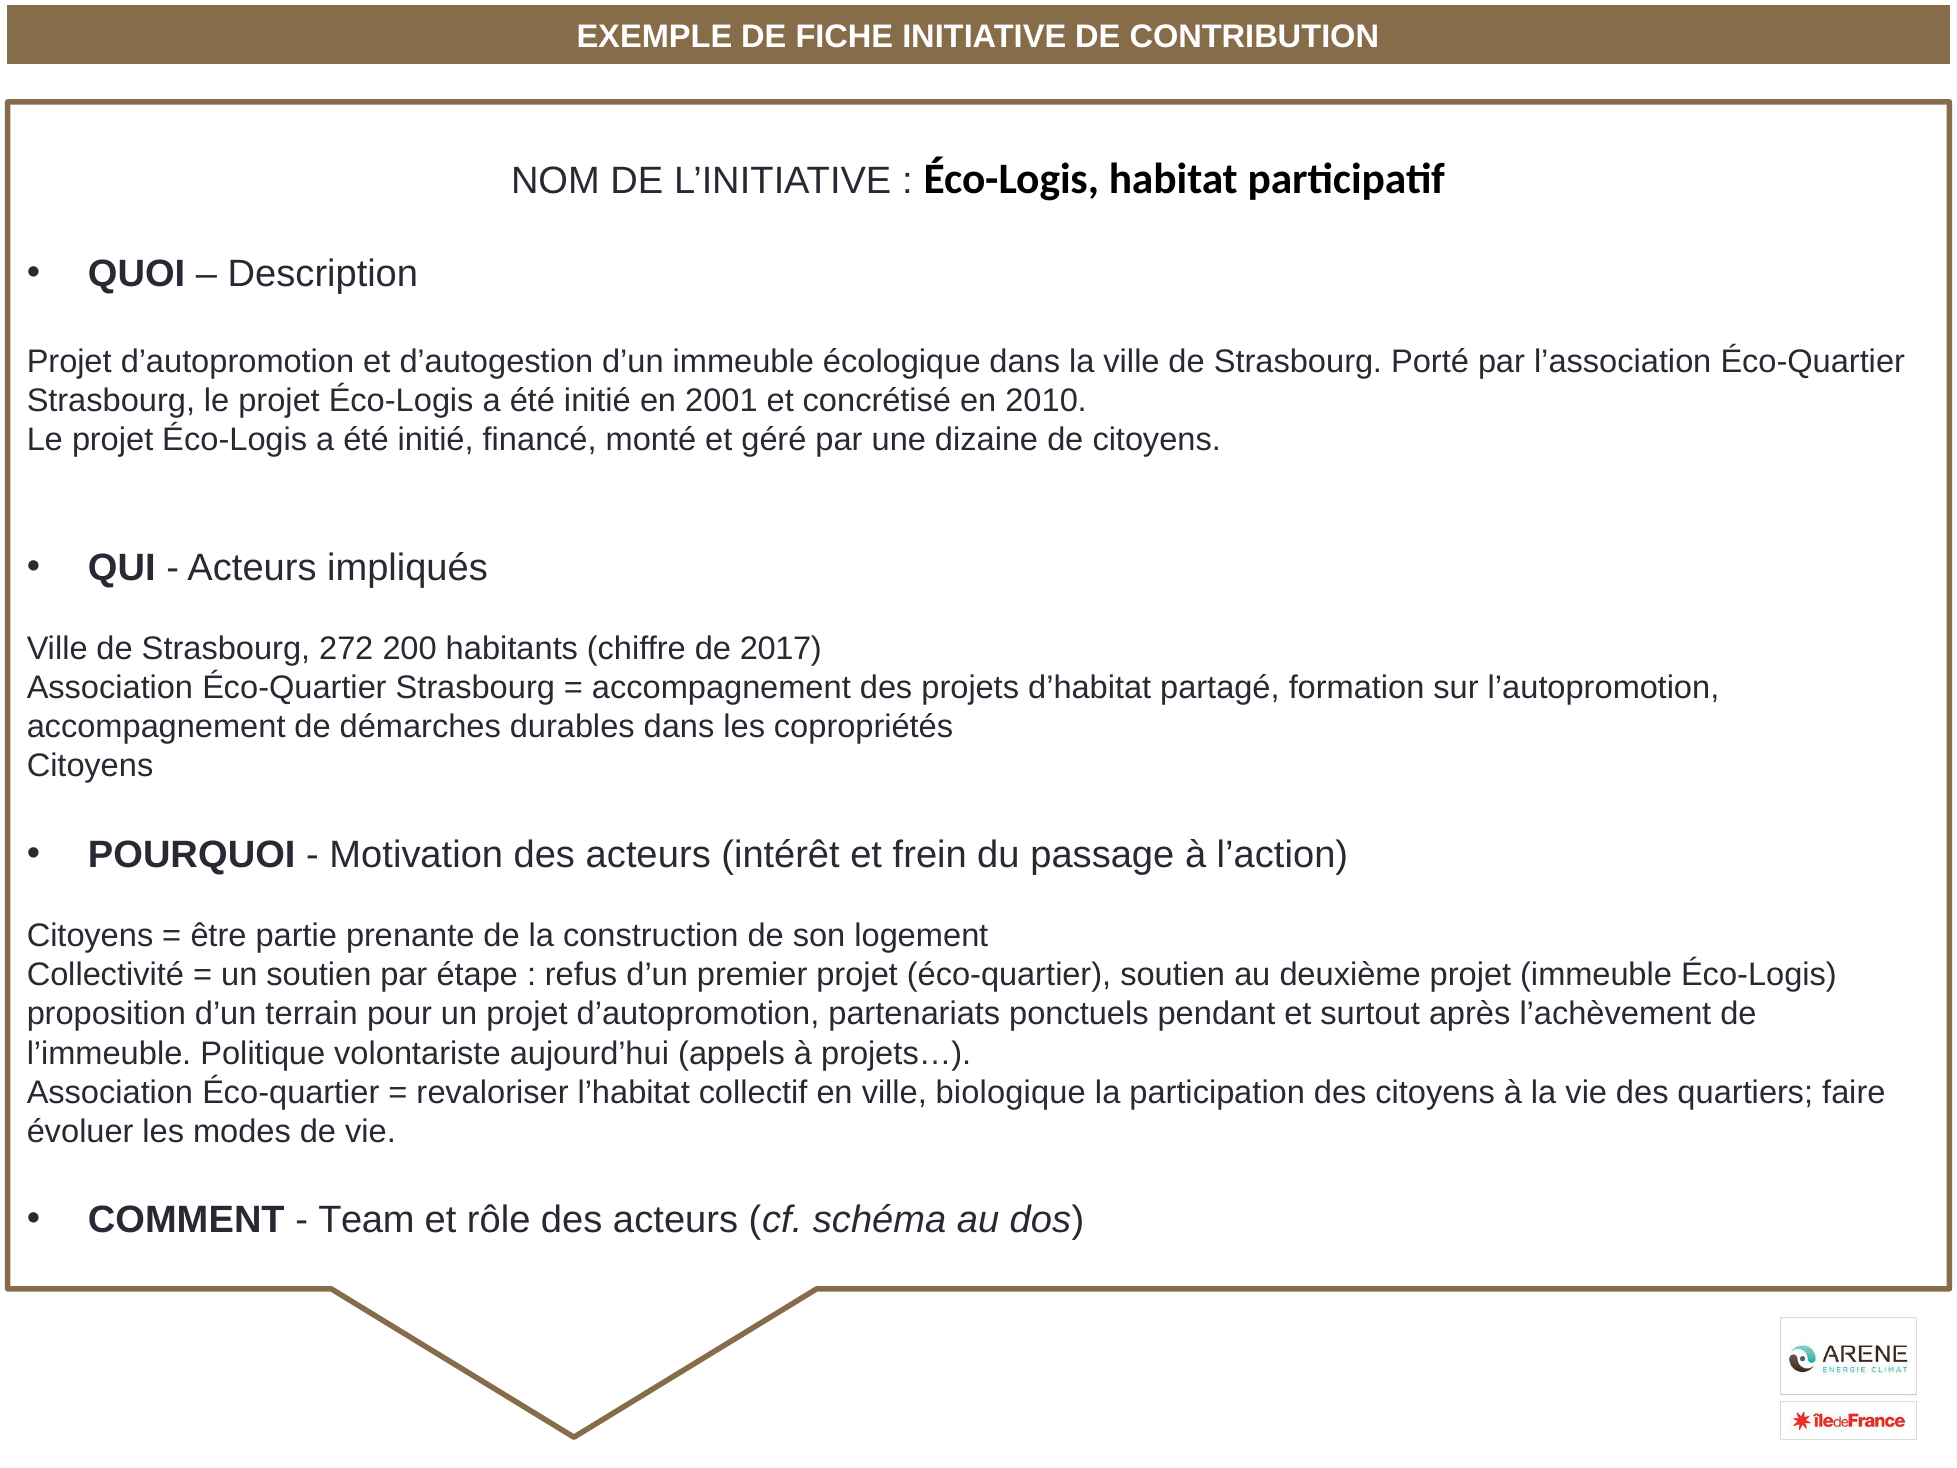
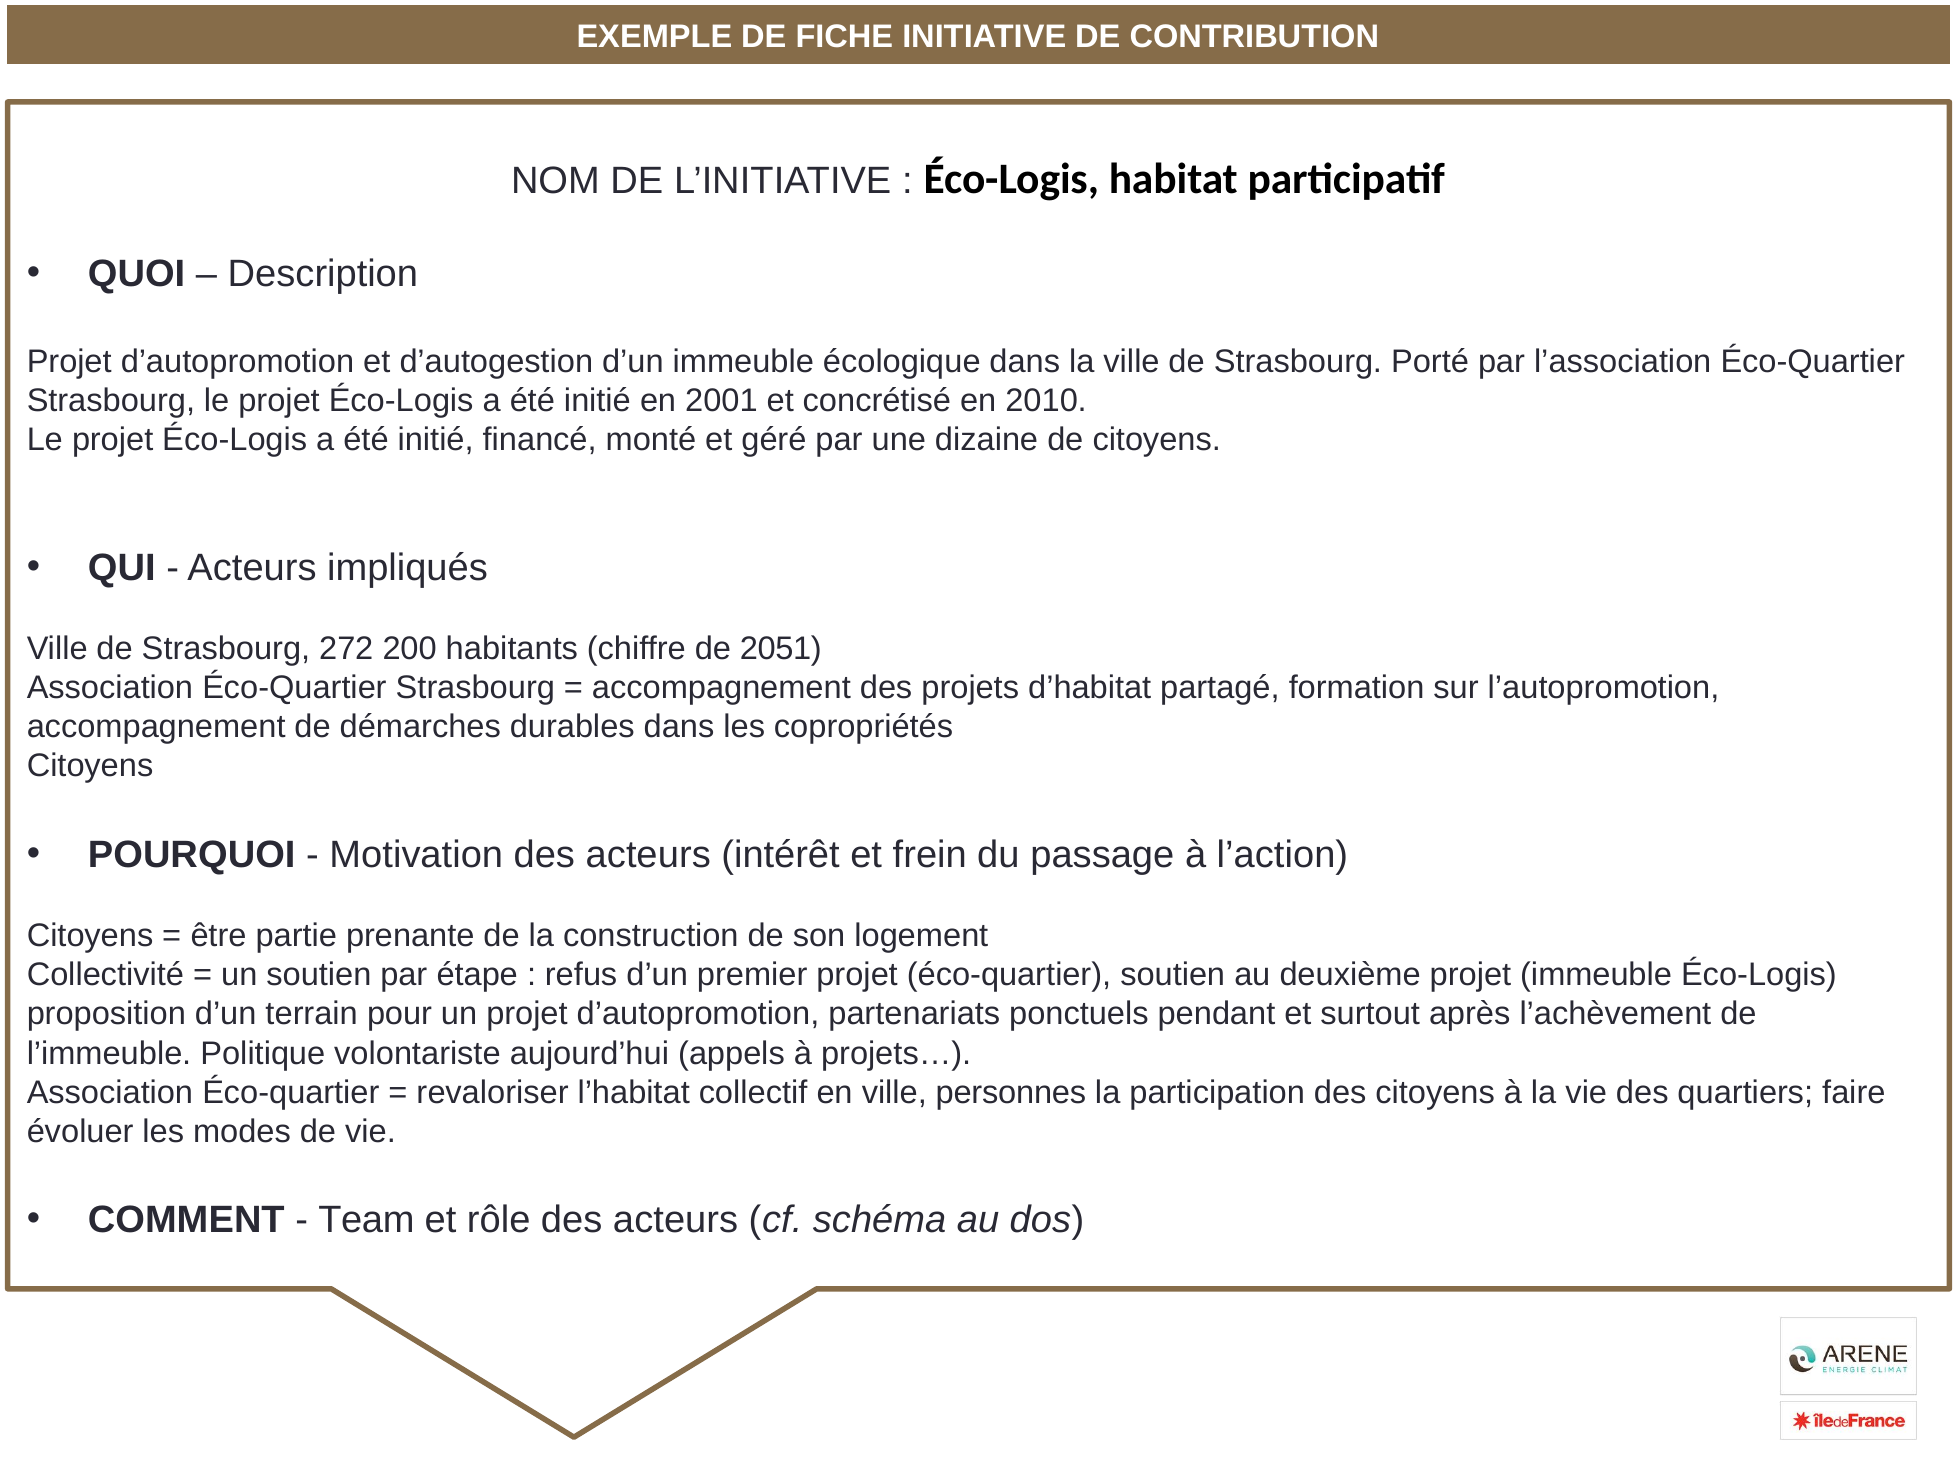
2017: 2017 -> 2051 (781, 649)
biologique: biologique -> personnes (1011, 1092)
